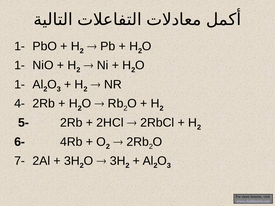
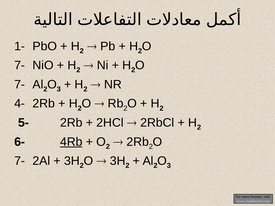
1-: 1- -> 7- (20, 65)
1-: 1- -> 7- (20, 85)
4Rb underline: none -> present (71, 142)
